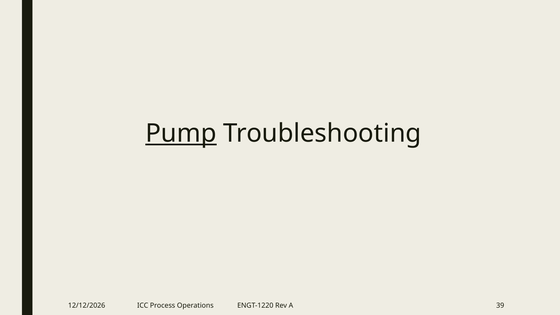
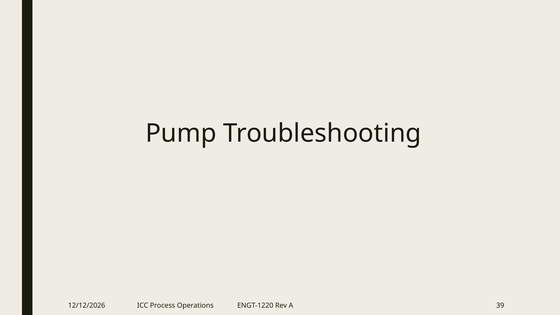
Pump underline: present -> none (181, 134)
